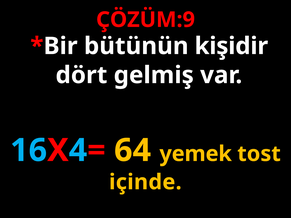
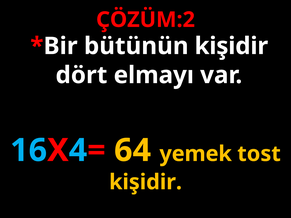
ÇÖZÜM:9: ÇÖZÜM:9 -> ÇÖZÜM:2 (146, 20)
gelmiş: gelmiş -> elmayı (154, 75)
içinde: içinde -> kişidir (145, 182)
